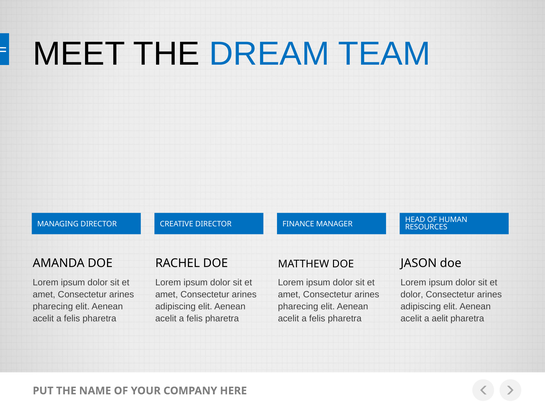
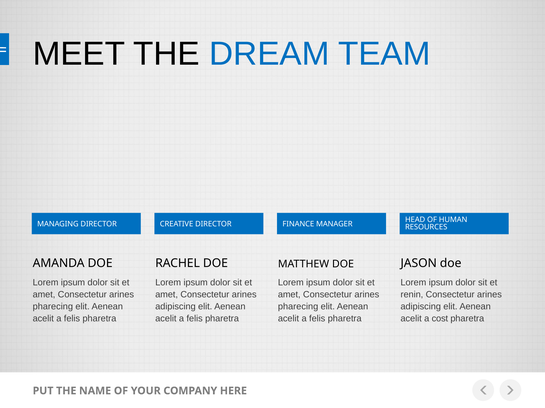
dolor: dolor -> renin (412, 295)
aelit: aelit -> cost (440, 319)
